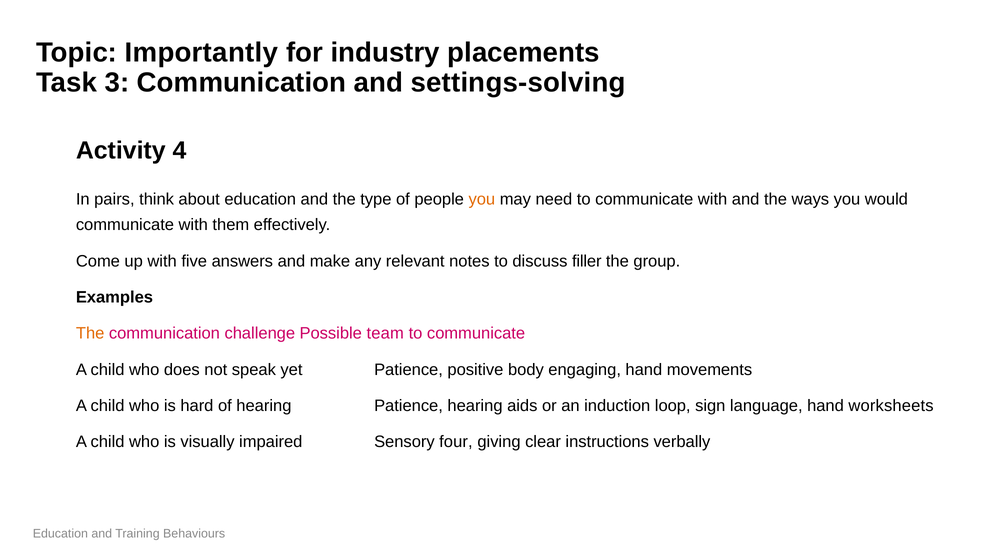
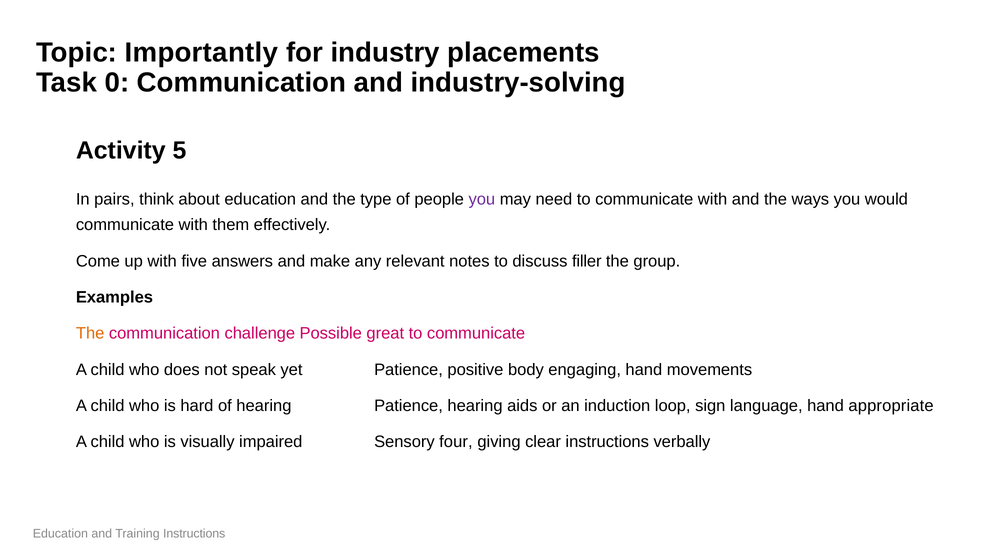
3: 3 -> 0 (117, 83)
settings-solving: settings-solving -> industry-solving (518, 83)
4: 4 -> 5 (179, 150)
you colour: orange -> purple (482, 199)
team: team -> great (385, 334)
worksheets: worksheets -> appropriate (891, 406)
Training Behaviours: Behaviours -> Instructions (194, 534)
